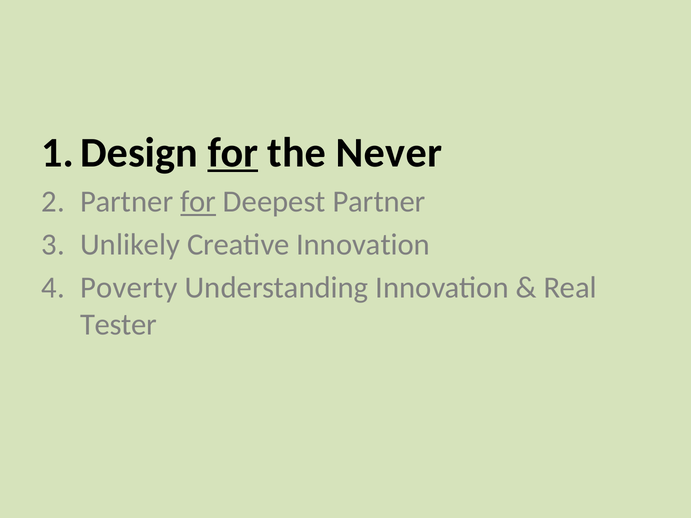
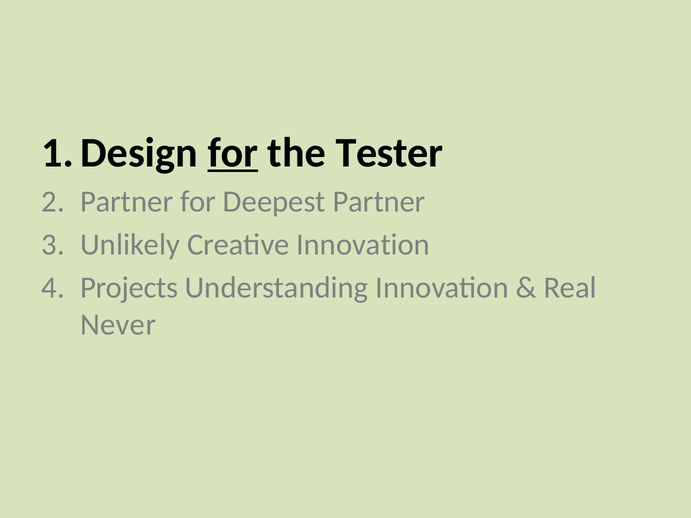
Never: Never -> Tester (389, 153)
for underline: present -> none (198, 202)
Poverty: Poverty -> Projects (129, 288)
Tester: Tester -> Never (118, 325)
